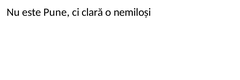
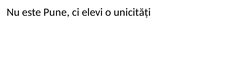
clară: clară -> elevi (92, 12)
nemiloși: nemiloși -> unicități (132, 12)
